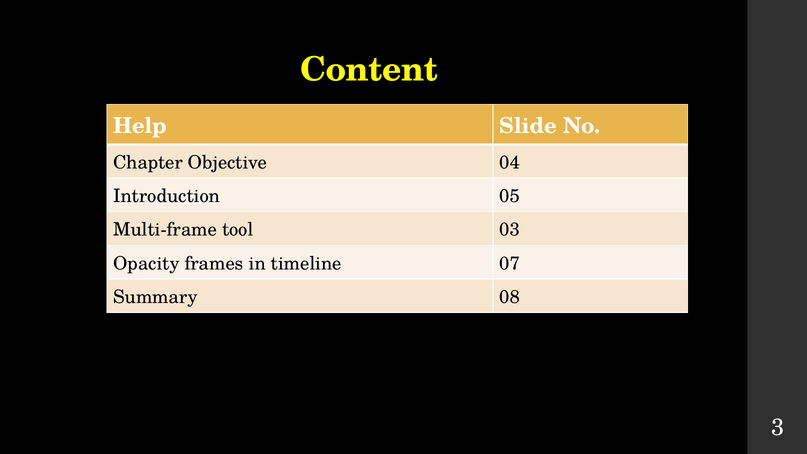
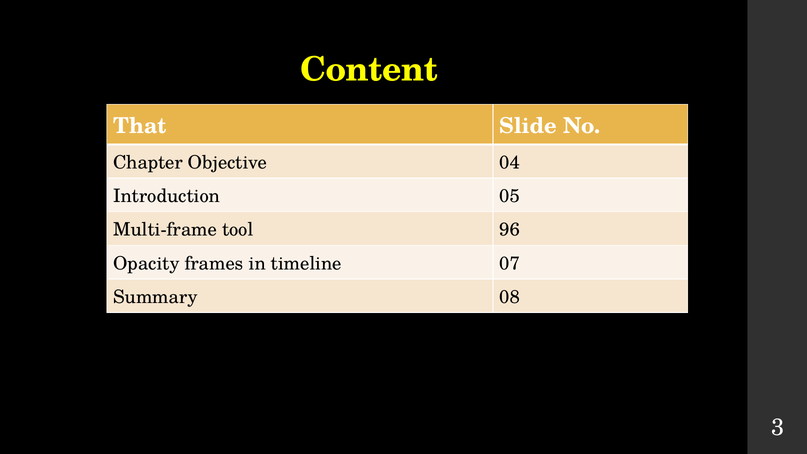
Help: Help -> That (140, 126)
03: 03 -> 96 (510, 230)
